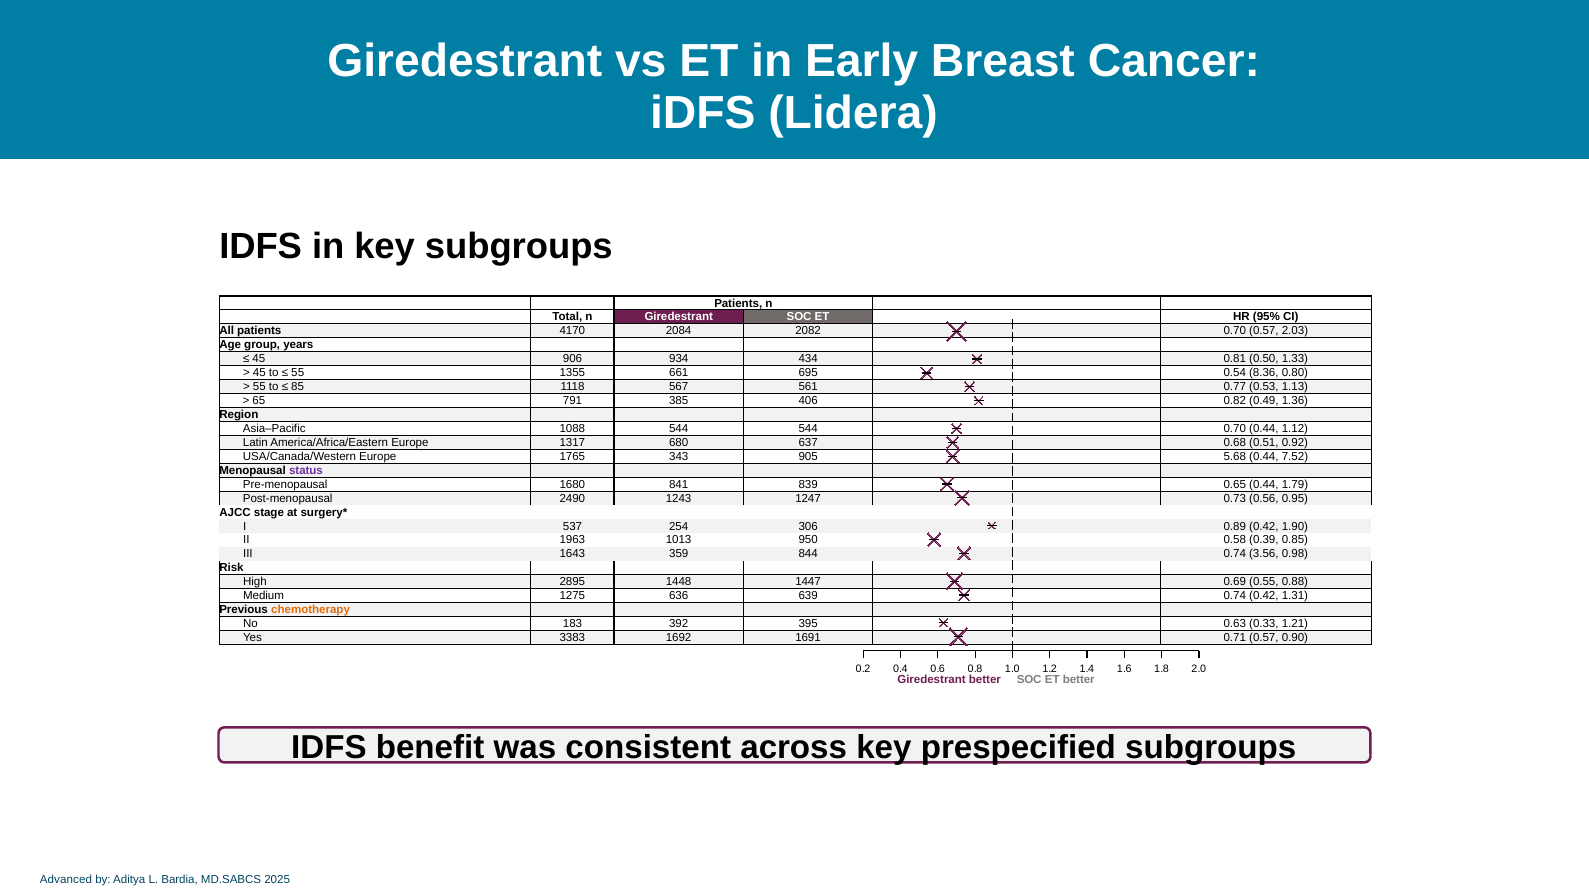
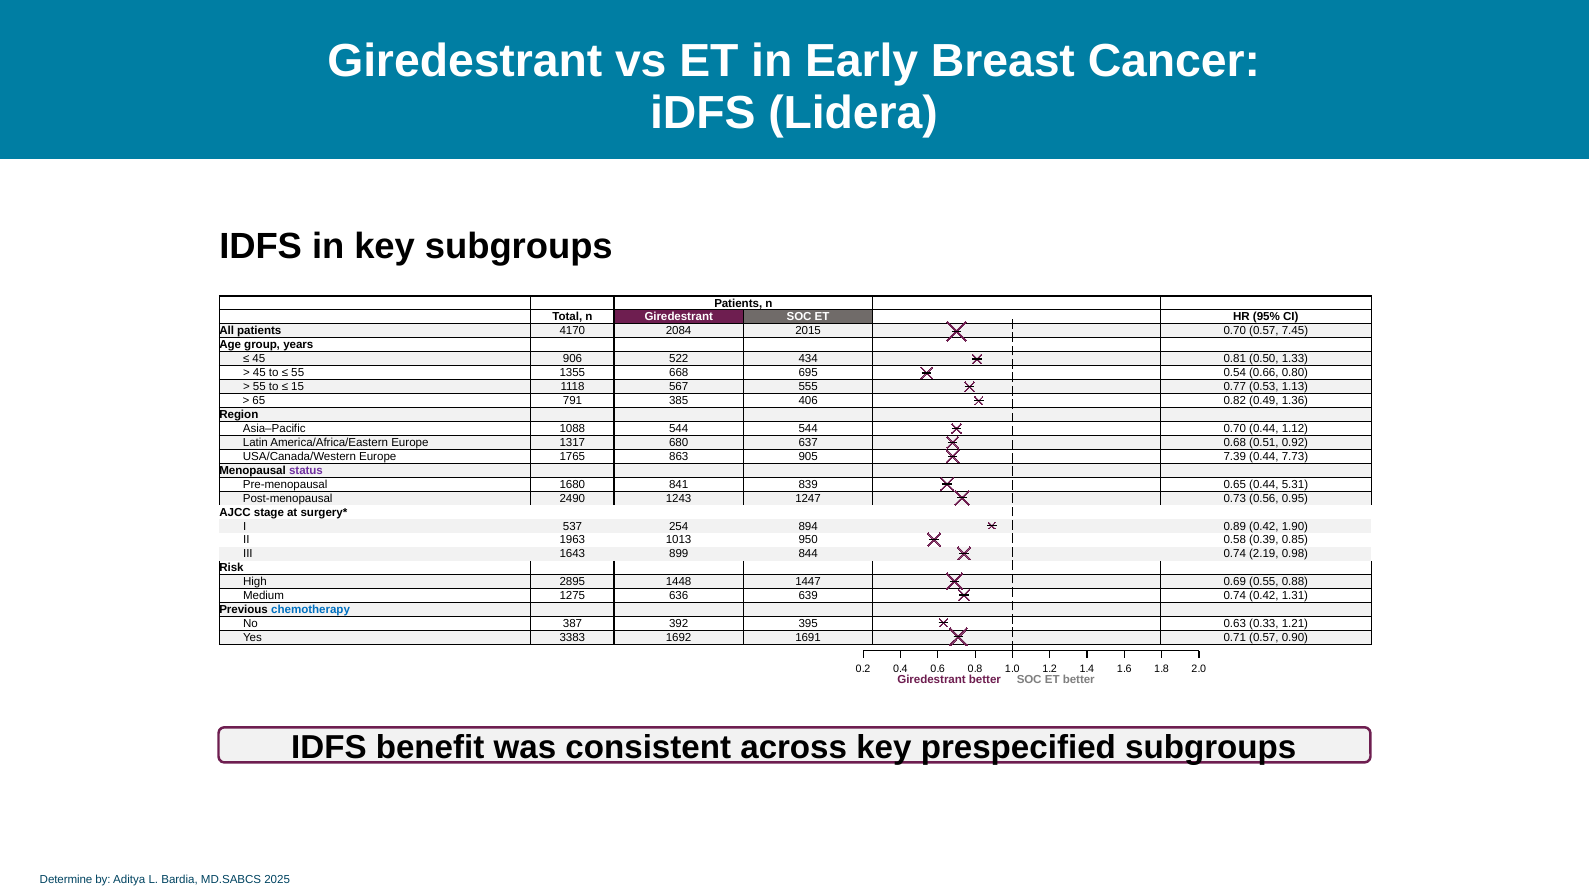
2082: 2082 -> 2015 (808, 331)
2.03: 2.03 -> 7.45 (1295, 331)
934: 934 -> 522 (679, 359)
661: 661 -> 668 (679, 373)
8.36: 8.36 -> 0.66 (1264, 373)
85: 85 -> 15 (298, 387)
561: 561 -> 555 (808, 387)
343: 343 -> 863 (679, 456)
5.68: 5.68 -> 7.39 (1235, 456)
7.52: 7.52 -> 7.73 (1295, 456)
1.79: 1.79 -> 5.31 (1295, 484)
306: 306 -> 894 (808, 526)
359: 359 -> 899 (679, 554)
3.56: 3.56 -> 2.19 (1264, 554)
chemotherapy colour: orange -> blue (311, 610)
183: 183 -> 387 (573, 624)
Advanced: Advanced -> Determine (66, 880)
